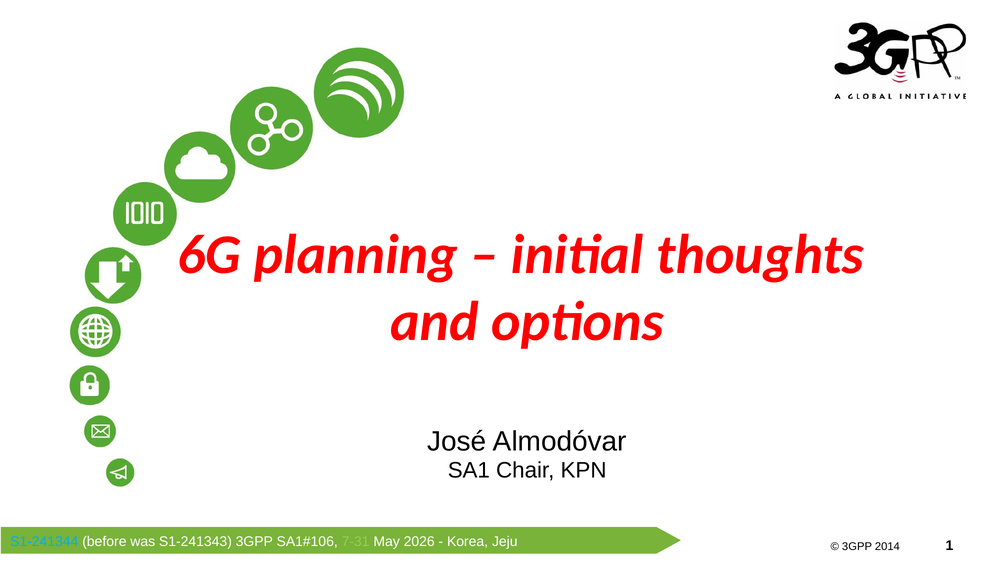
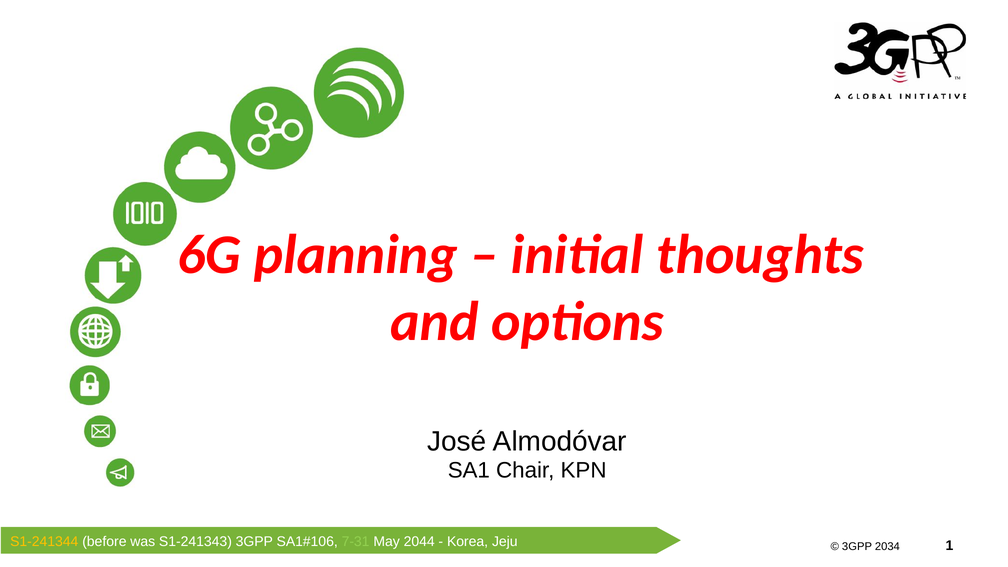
S1-241344 colour: light blue -> yellow (44, 542)
2026: 2026 -> 2044 (419, 542)
2014: 2014 -> 2034 (887, 547)
